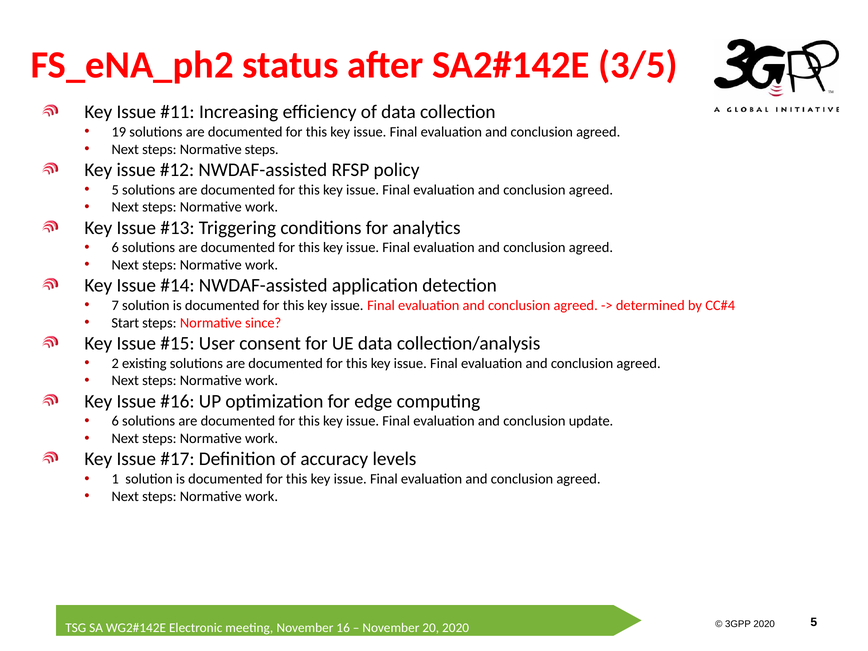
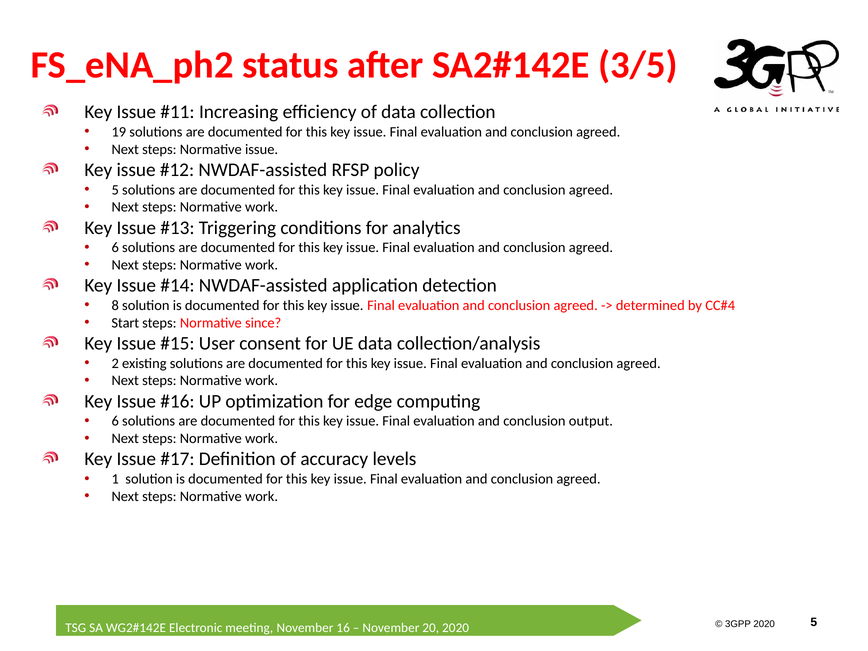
Normative steps: steps -> issue (262, 149)
7: 7 -> 8 (115, 305)
update: update -> output (591, 421)
